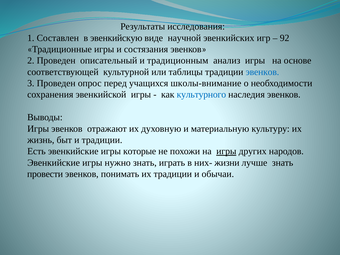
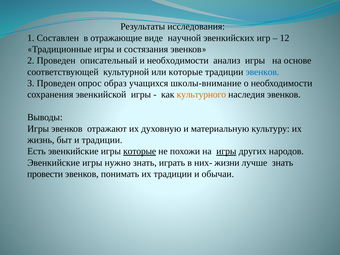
эвенкийскую: эвенкийскую -> отражающие (116, 38)
92: 92 -> 12 (285, 38)
и традиционным: традиционным -> необходимости (178, 61)
или таблицы: таблицы -> которые (186, 72)
перед: перед -> образ (115, 83)
культурного colour: blue -> orange (201, 95)
которые underline: none -> present (140, 151)
